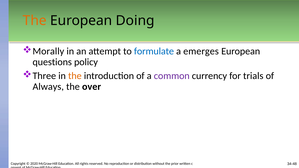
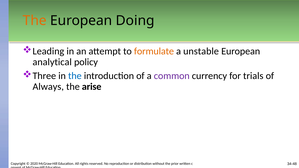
Morally: Morally -> Leading (48, 51)
formulate colour: blue -> orange (154, 51)
emerges: emerges -> unstable (201, 51)
questions: questions -> analytical (52, 62)
the colour: orange -> blue (75, 76)
over: over -> arise (92, 87)
